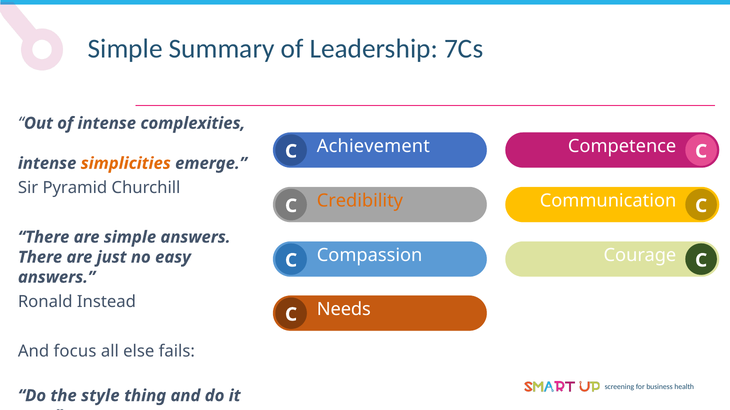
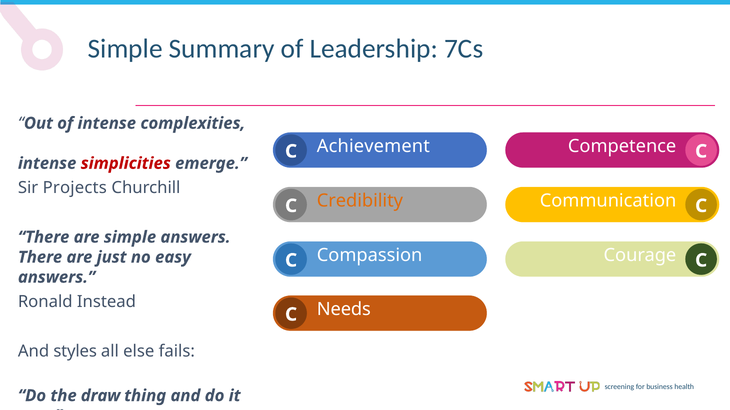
simplicities colour: orange -> red (126, 164)
Pyramid: Pyramid -> Projects (75, 188)
focus: focus -> styles (75, 352)
style: style -> draw (101, 396)
